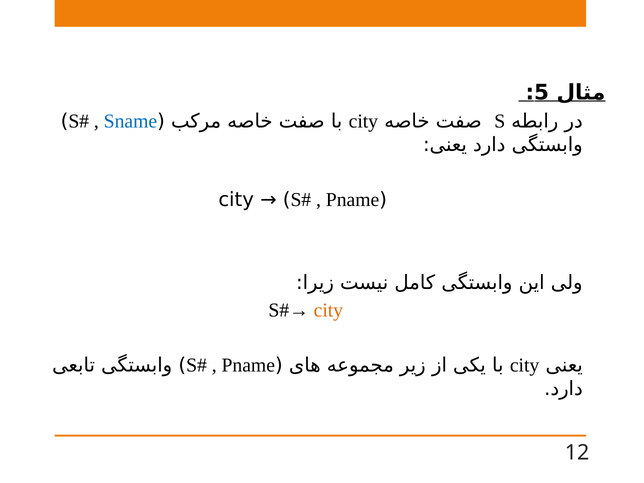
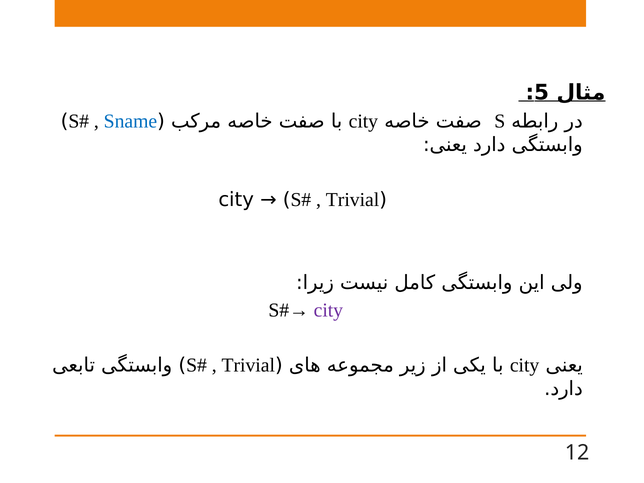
Pname: Pname -> Trivial (353, 200)
city colour: orange -> purple (328, 310)
Pname: Pname -> Trivial (248, 365)
